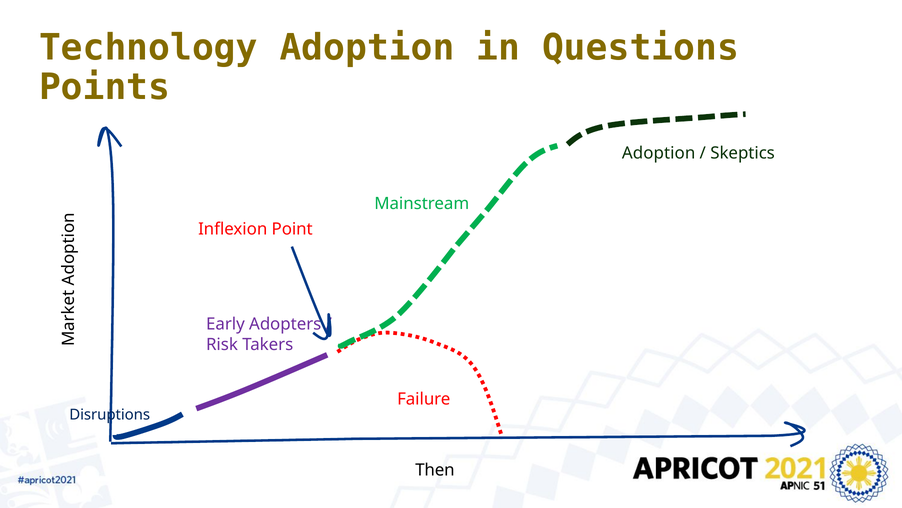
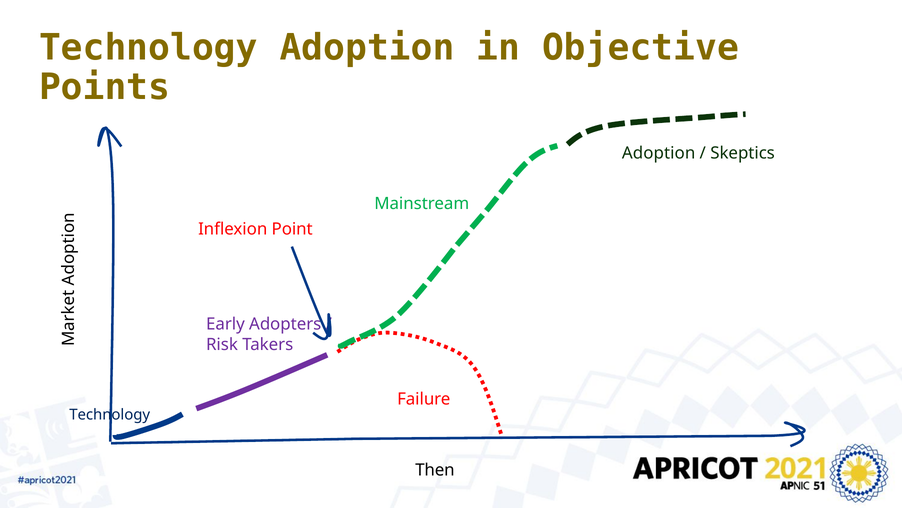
Questions: Questions -> Objective (640, 48)
Disruptions: Disruptions -> Technology (110, 414)
